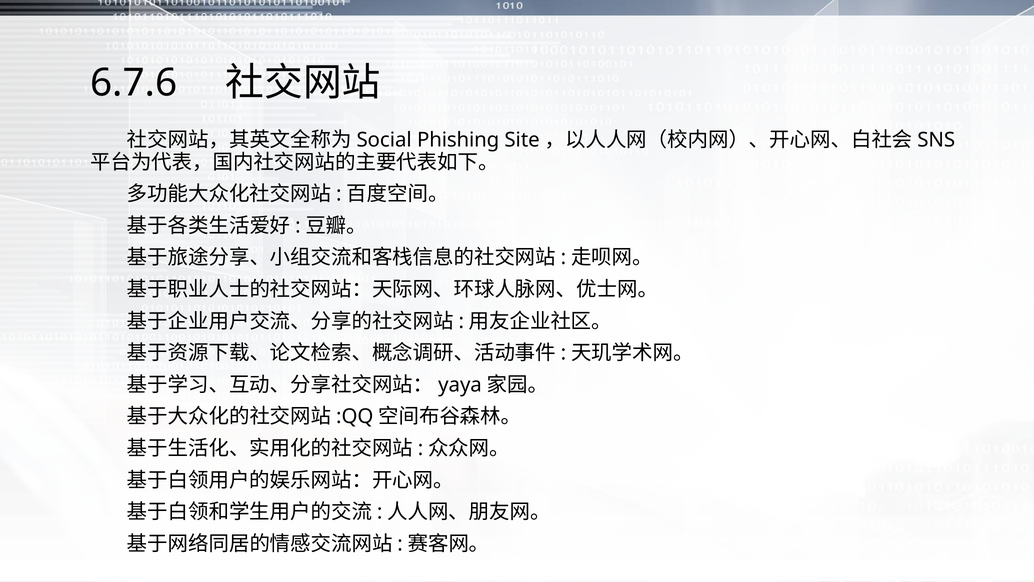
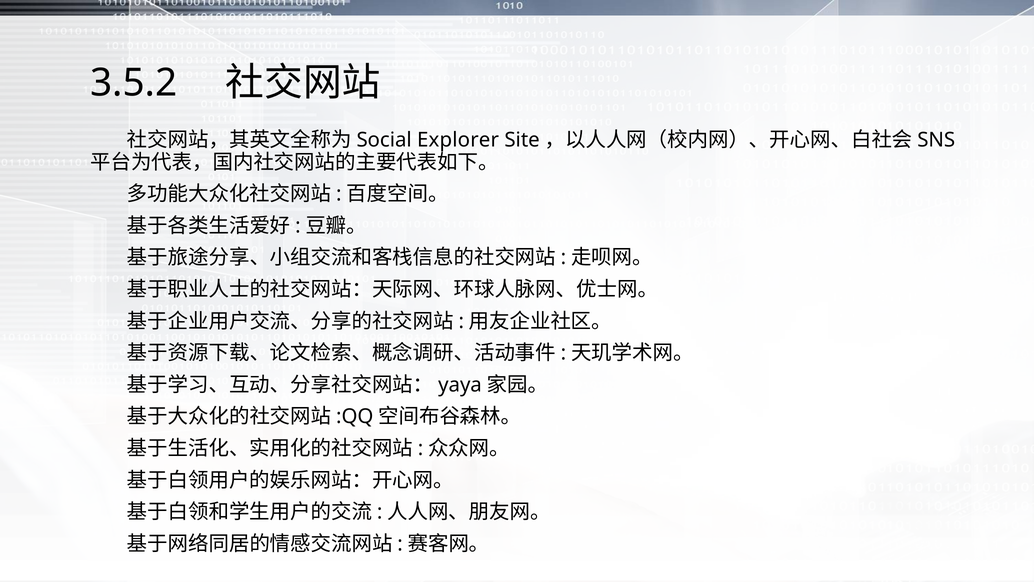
6.7.6: 6.7.6 -> 3.5.2 (134, 83)
Phishing: Phishing -> Explorer (458, 140)
